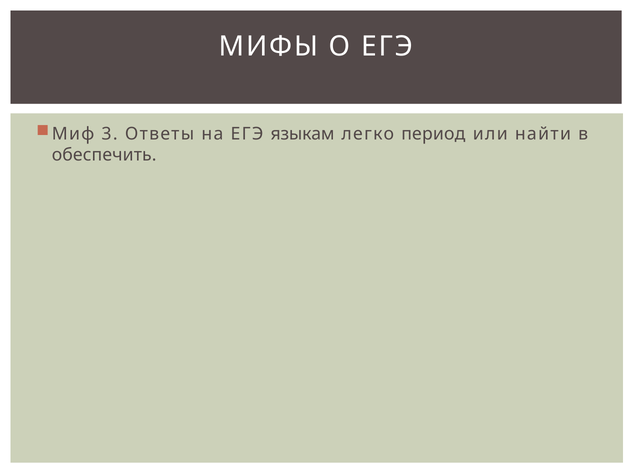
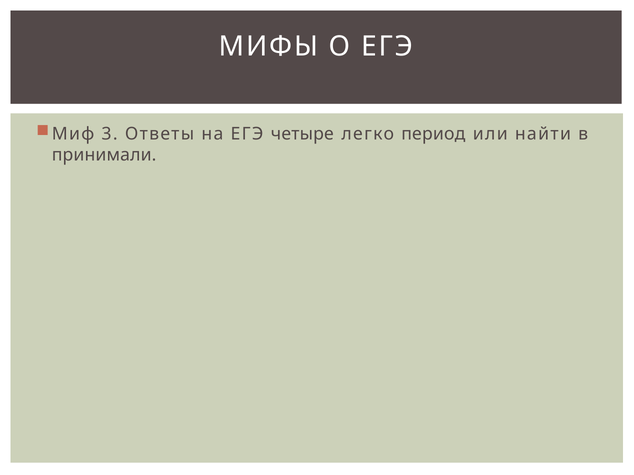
языкам: языкам -> четыре (302, 134)
обеспечить: обеспечить -> принимали (104, 155)
